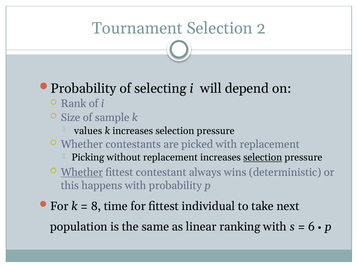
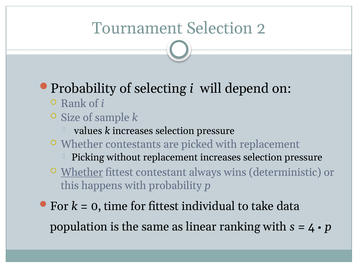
selection underline: present -> none (263, 158)
8: 8 -> 0 (96, 207)
next: next -> data (288, 207)
6: 6 -> 4 (312, 227)
